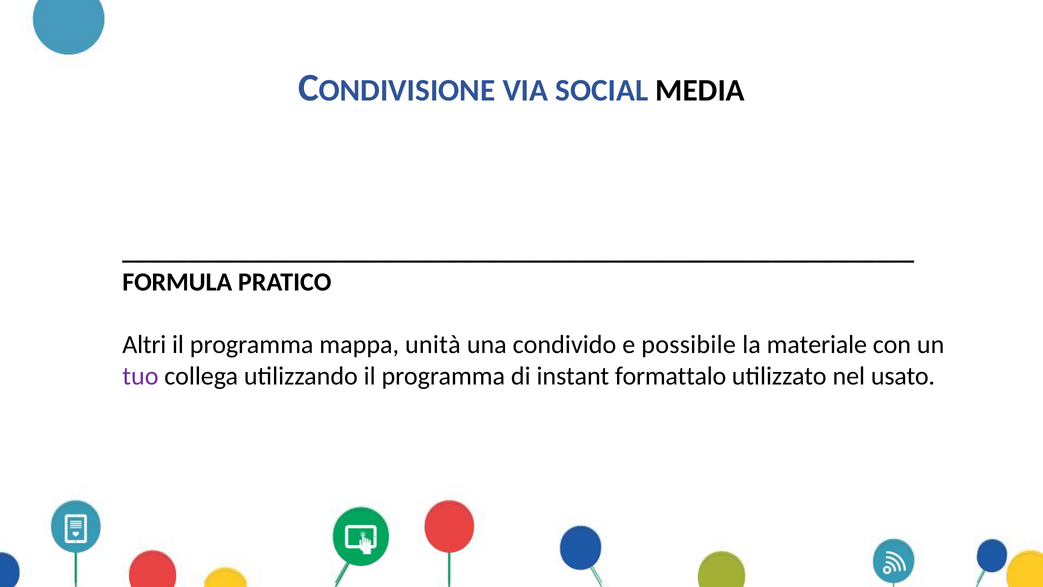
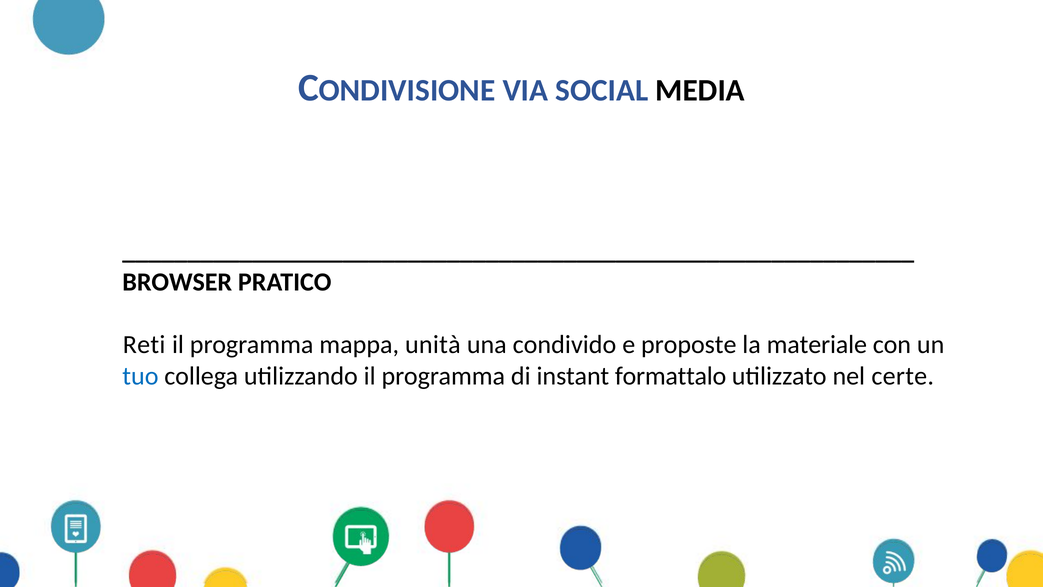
FORMULA: FORMULA -> BROWSER (177, 282)
Altri: Altri -> Reti (144, 345)
possibile: possibile -> proposte (689, 345)
tuo colour: purple -> blue (140, 376)
usato: usato -> certe (903, 376)
